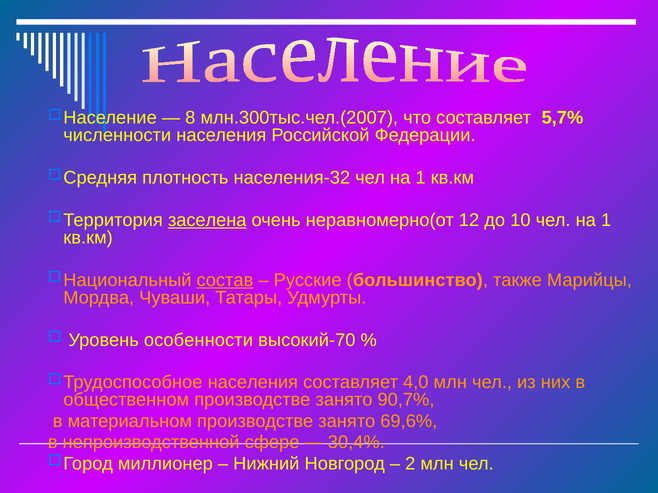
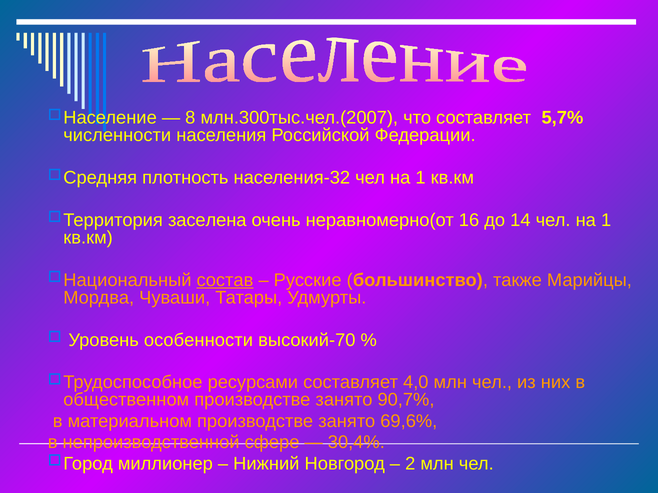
заселена underline: present -> none (207, 220)
12: 12 -> 16 (469, 220)
10: 10 -> 14 (520, 220)
населения: населения -> ресурсами (253, 383)
